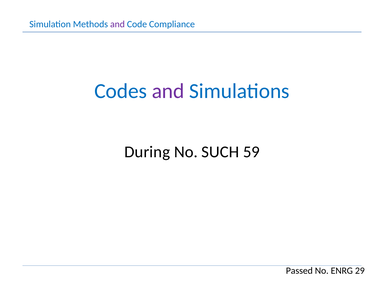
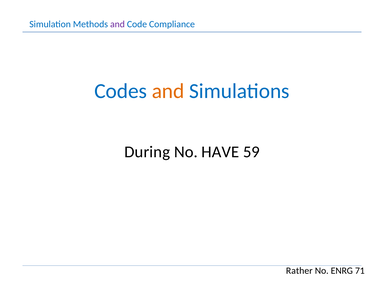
and colour: purple -> orange (168, 91)
SUCH: SUCH -> HAVE (220, 152)
Passed: Passed -> Rather (299, 271)
29: 29 -> 71 (360, 271)
